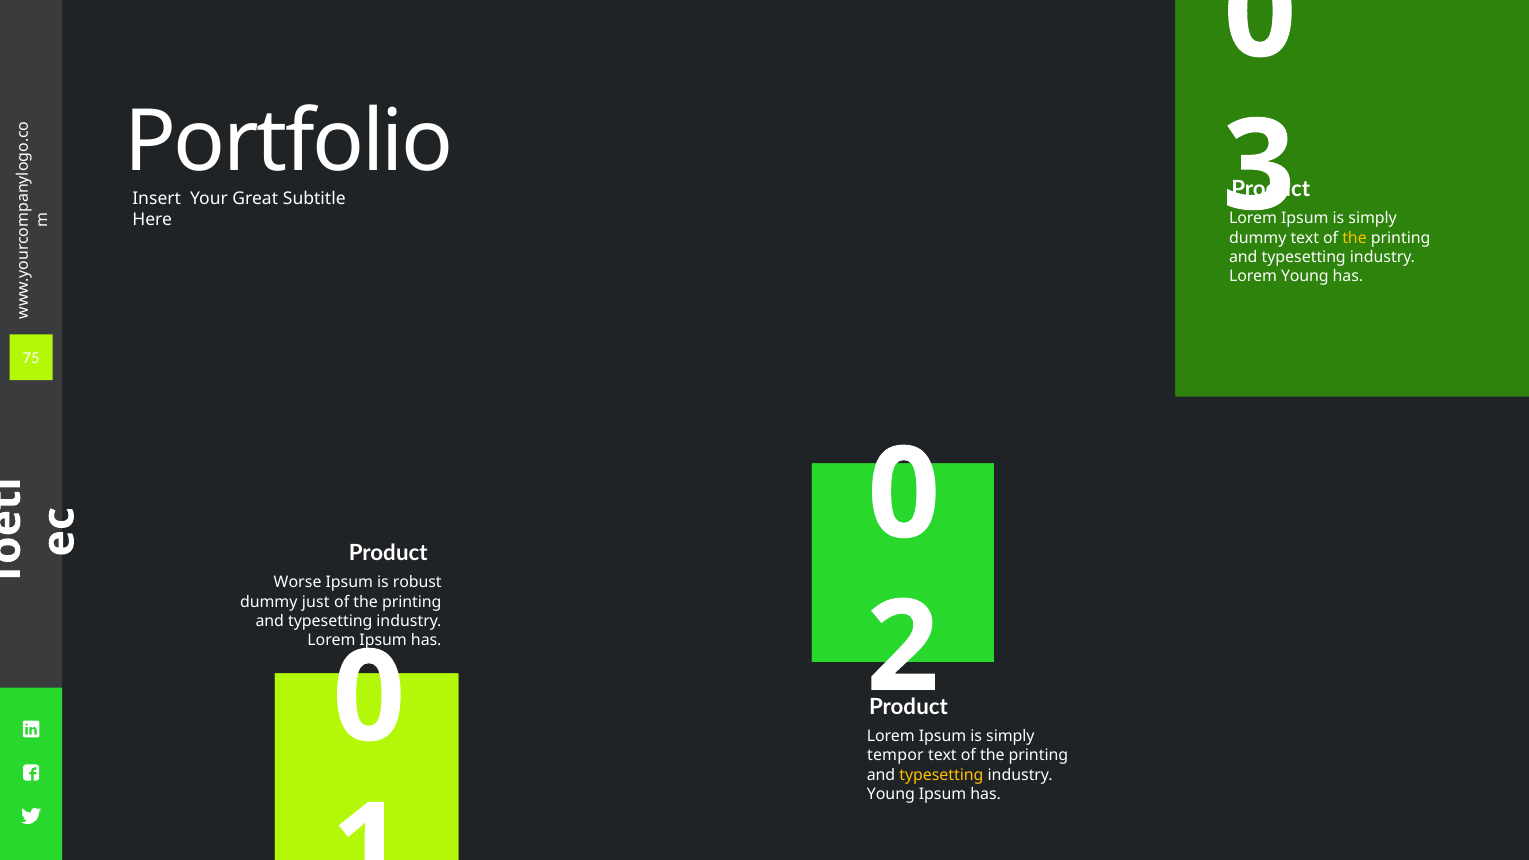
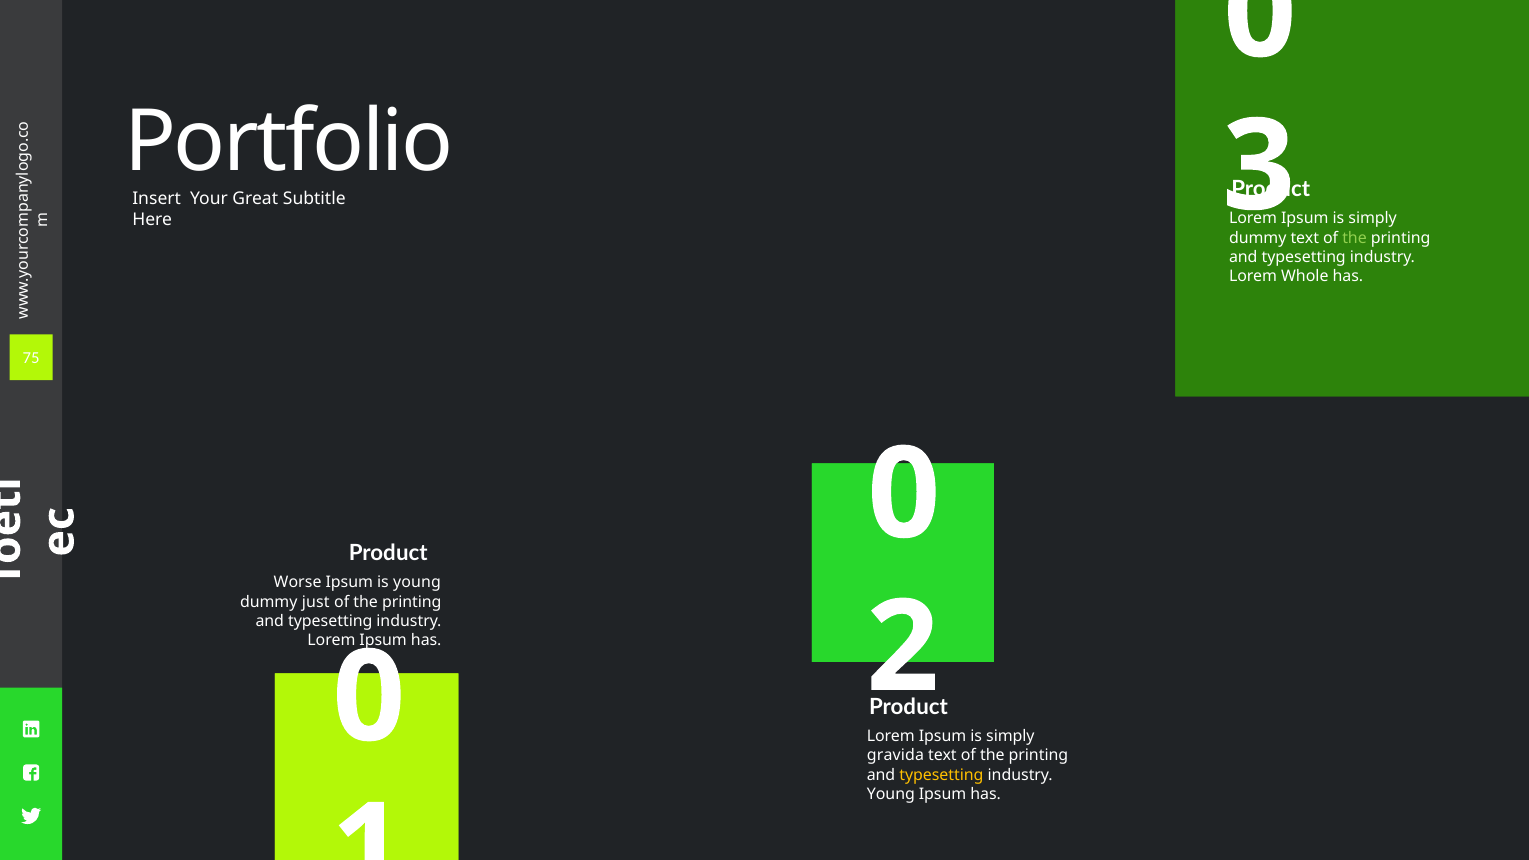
the colour: yellow -> light green (1355, 238)
Lorem Young: Young -> Whole (1305, 276)
is robust: robust -> young (417, 583)
tempor: tempor -> gravida (895, 756)
